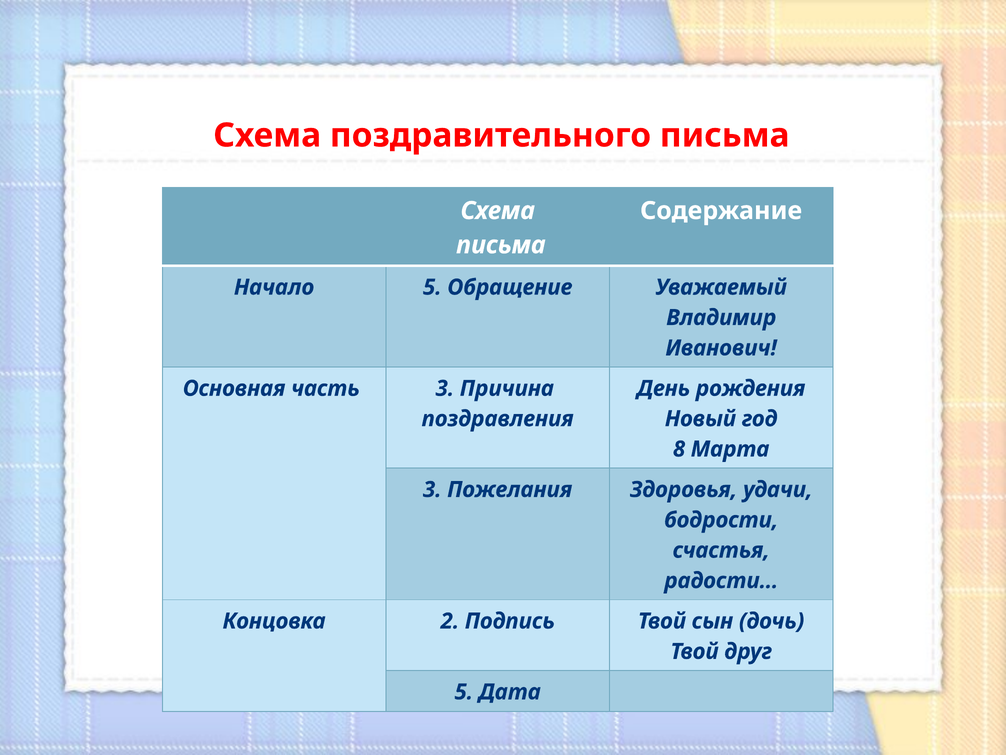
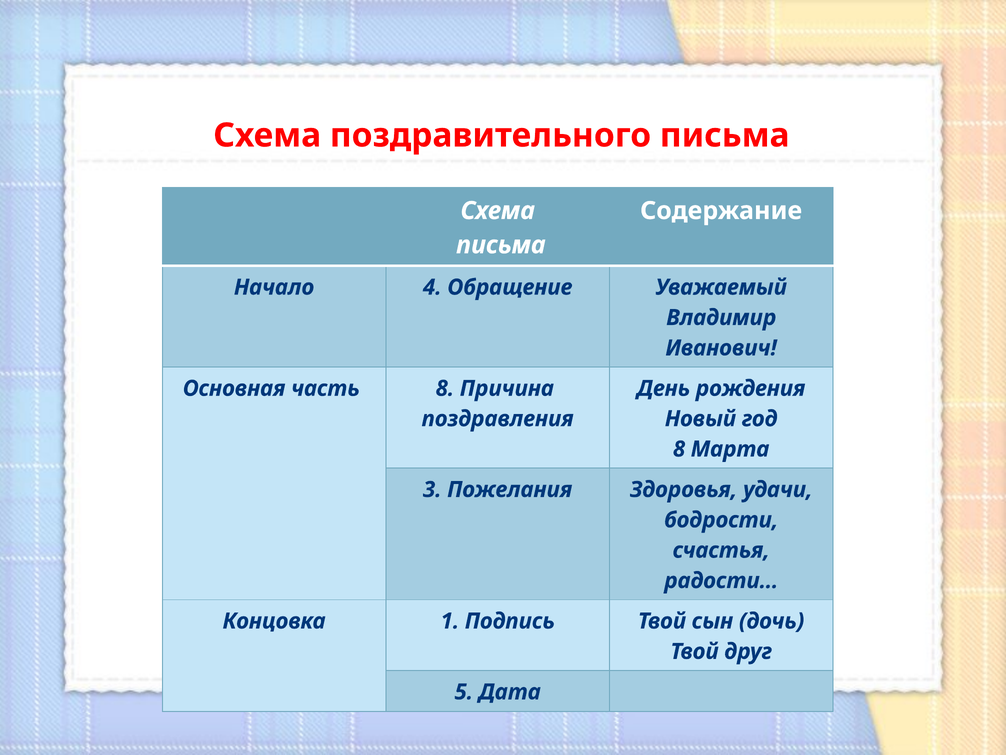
Начало 5: 5 -> 4 (432, 287)
часть 3: 3 -> 8 (445, 388)
2: 2 -> 1 (450, 621)
